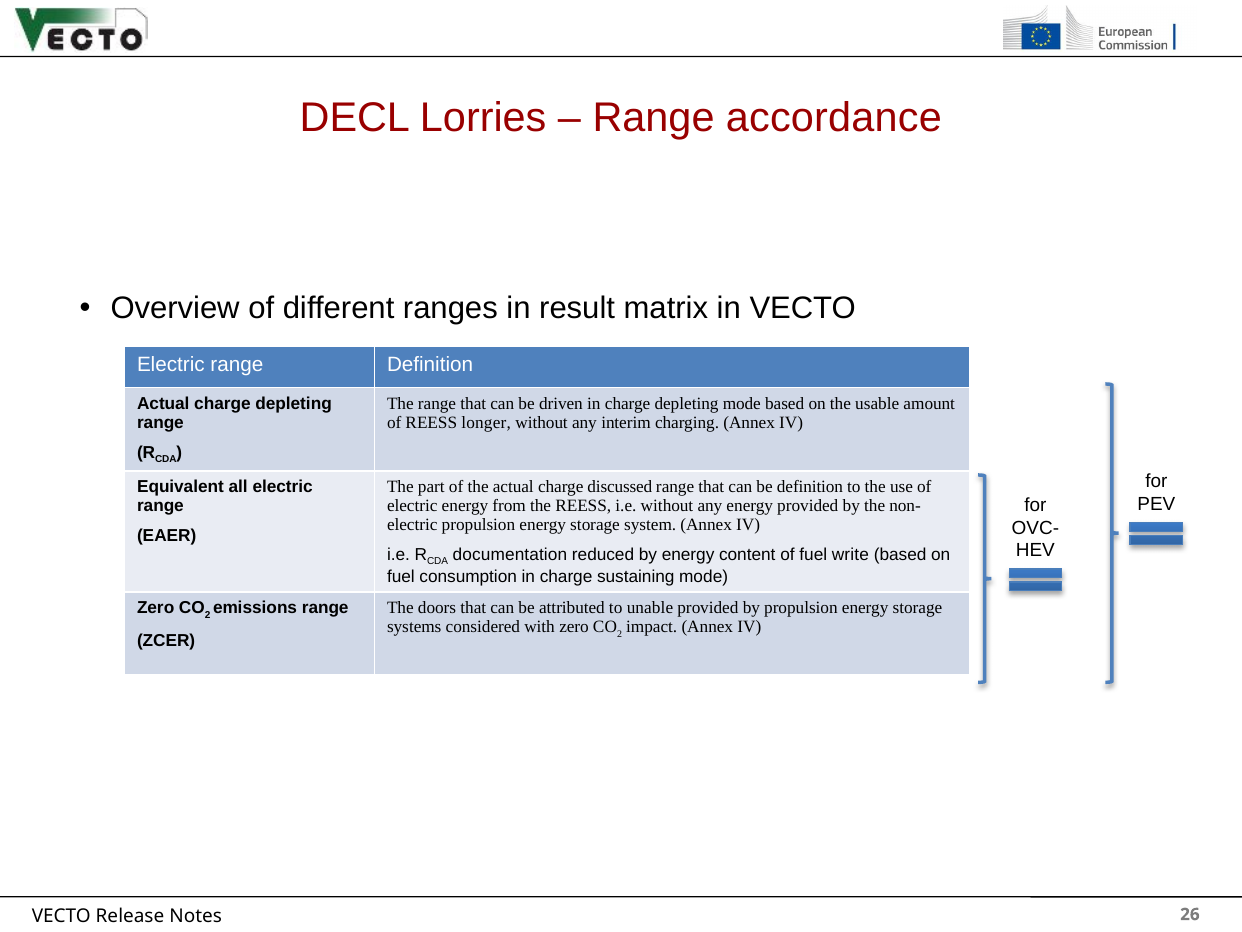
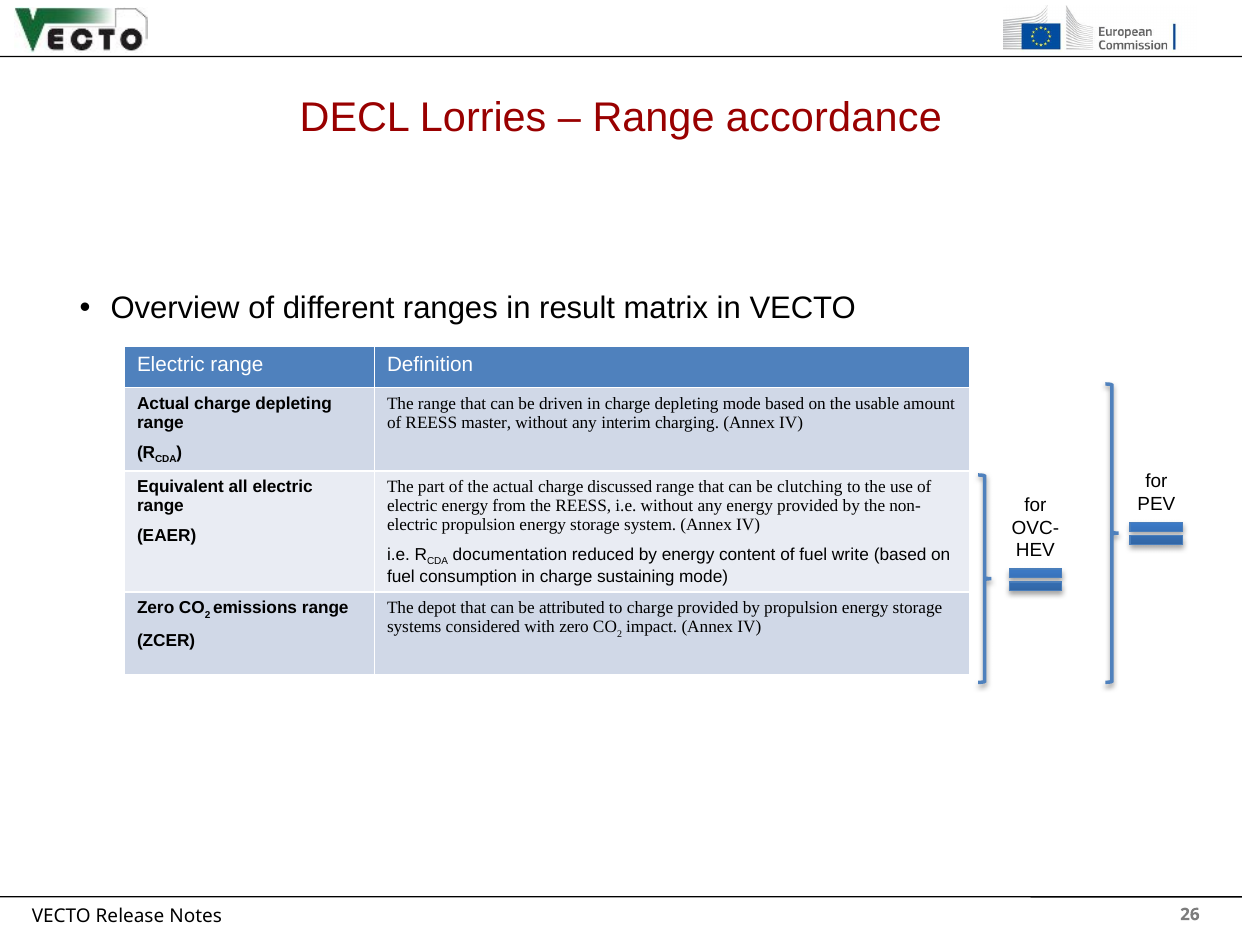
longer: longer -> master (486, 422)
be definition: definition -> clutching (810, 486)
doors: doors -> depot (437, 608)
to unable: unable -> charge (650, 608)
